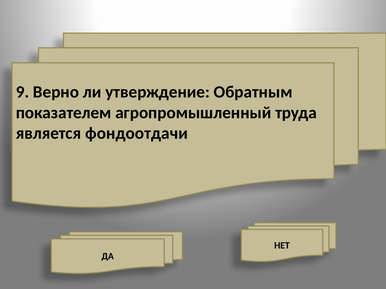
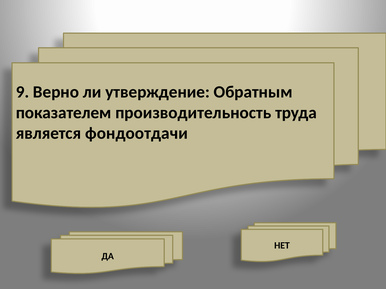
агропромышленный: агропромышленный -> производительность (193, 113)
